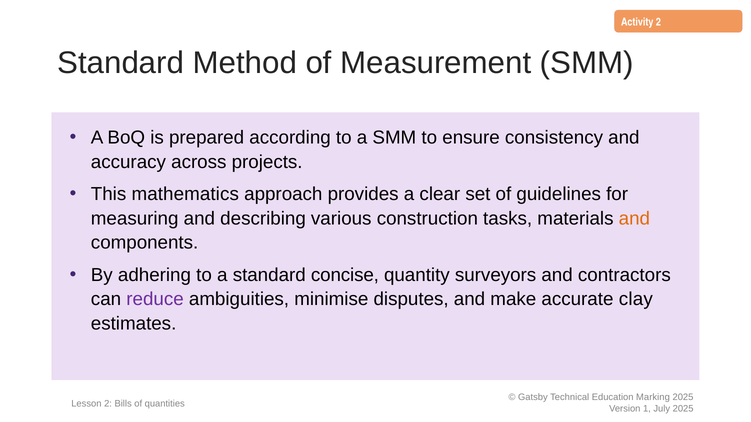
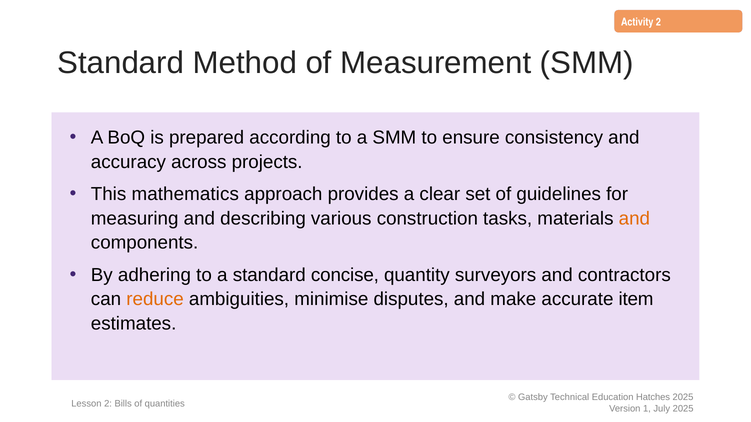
reduce colour: purple -> orange (155, 300)
clay: clay -> item (636, 300)
Marking: Marking -> Hatches (653, 398)
